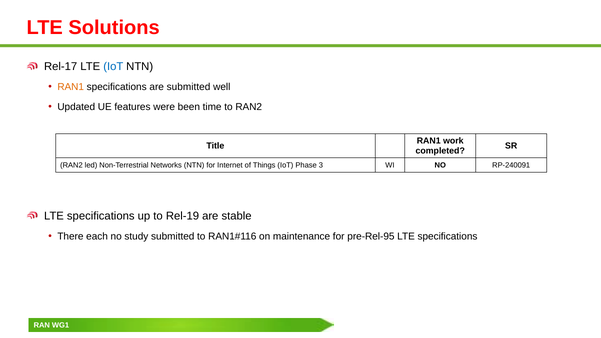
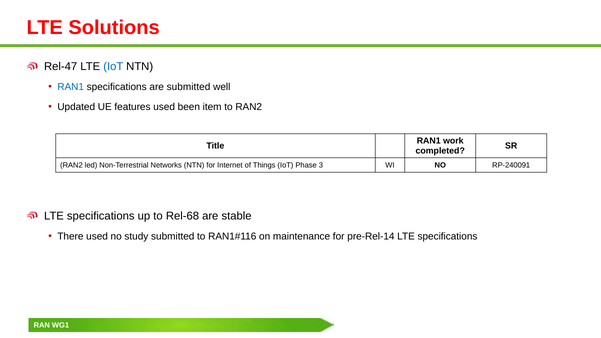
Rel-17: Rel-17 -> Rel-47 (61, 66)
RAN1 colour: orange -> blue (71, 87)
features were: were -> used (164, 107)
time: time -> item (212, 107)
Rel-19: Rel-19 -> Rel-68 (182, 216)
There each: each -> used (97, 237)
pre-Rel-95: pre-Rel-95 -> pre-Rel-14 (371, 237)
